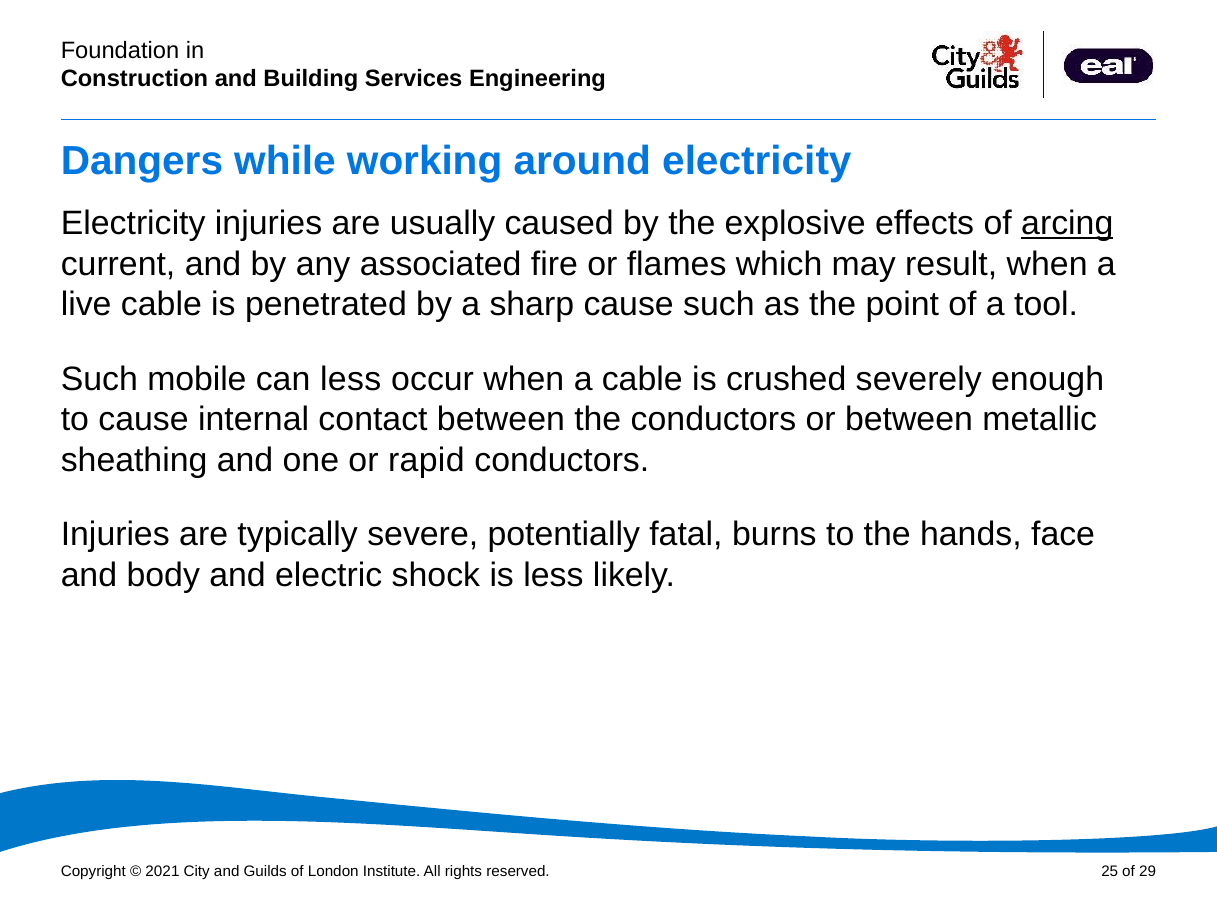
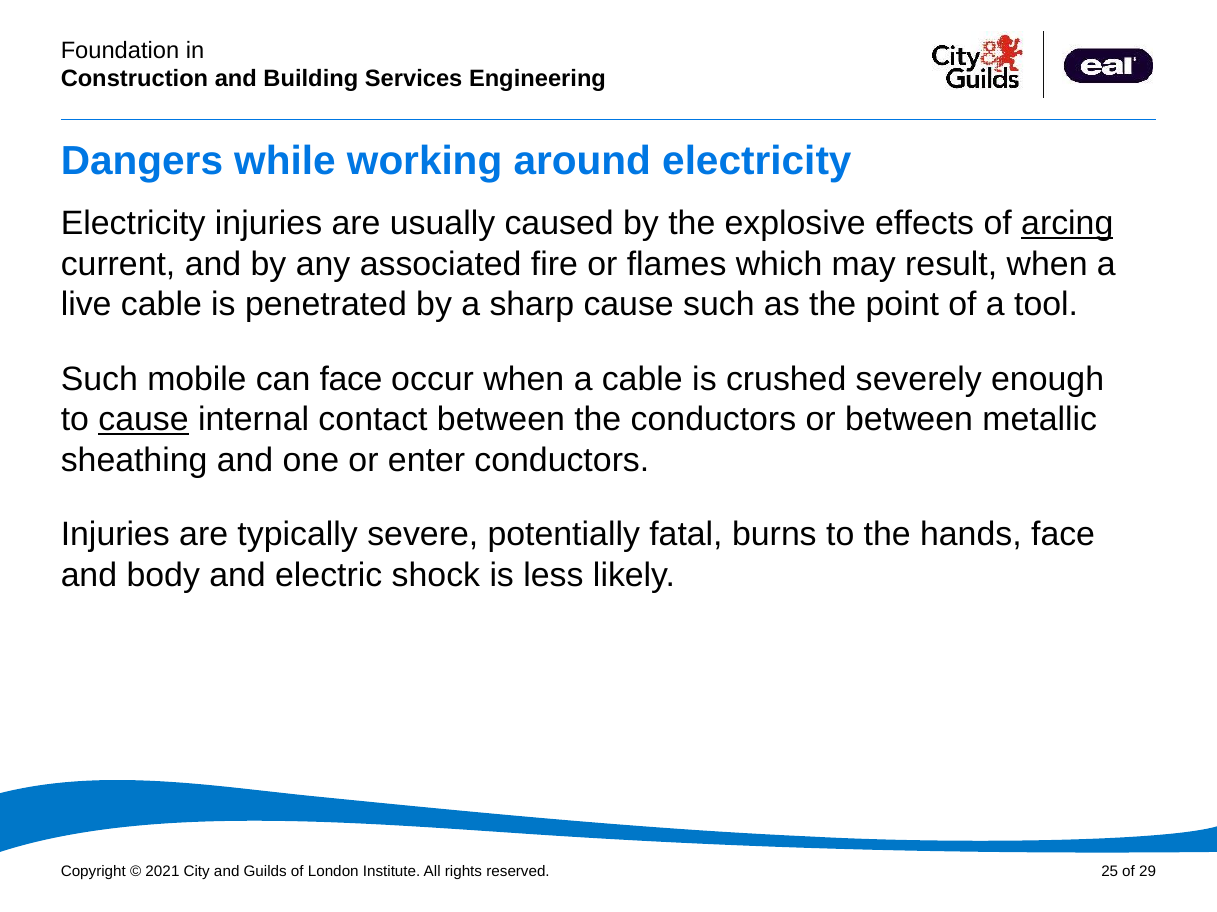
can less: less -> face (351, 379)
cause underline: none -> present (144, 420)
rapid: rapid -> enter (427, 461)
